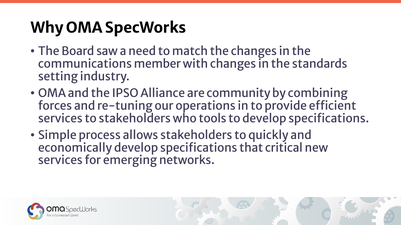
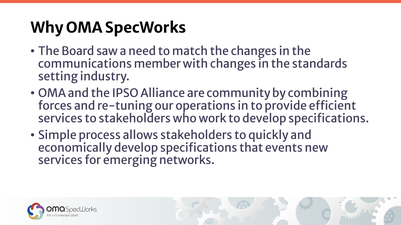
tools: tools -> work (213, 119)
critical: critical -> events (284, 148)
